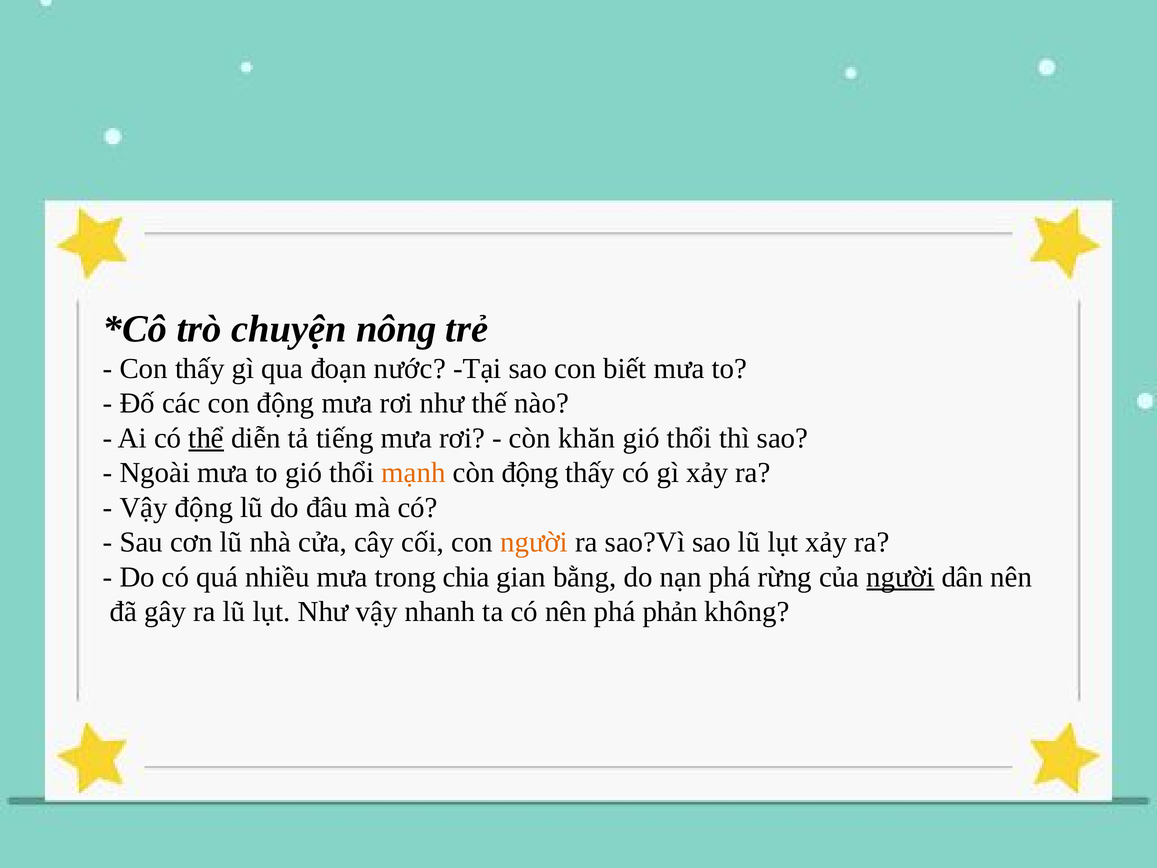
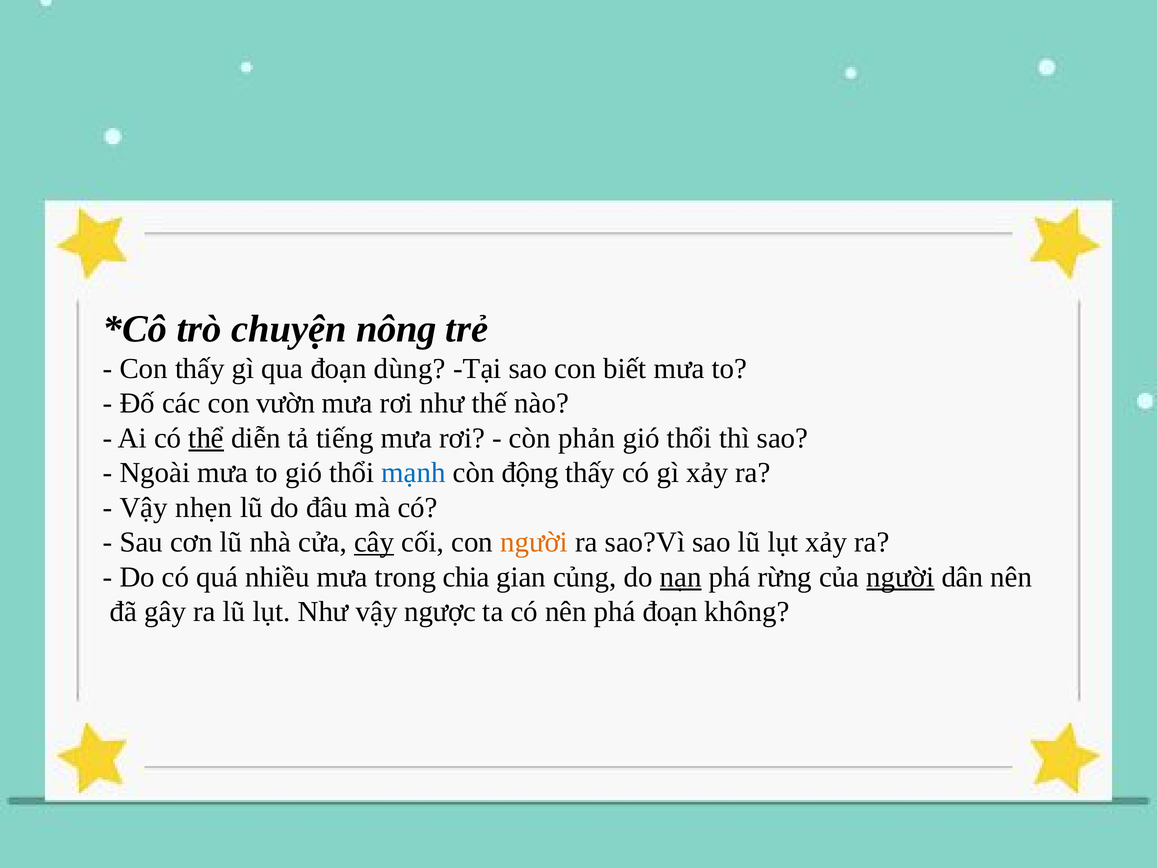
nước: nước -> dùng (410, 369)
con động: động -> vườn (286, 403)
khăn: khăn -> phản (587, 438)
mạnh colour: orange -> blue (414, 473)
Vậy động: động -> nhẹn (204, 507)
cây underline: none -> present (374, 542)
bằng: bằng -> củng (585, 577)
nạn underline: none -> present (681, 577)
nhanh: nhanh -> ngược (440, 612)
phá phản: phản -> đoạn (670, 612)
